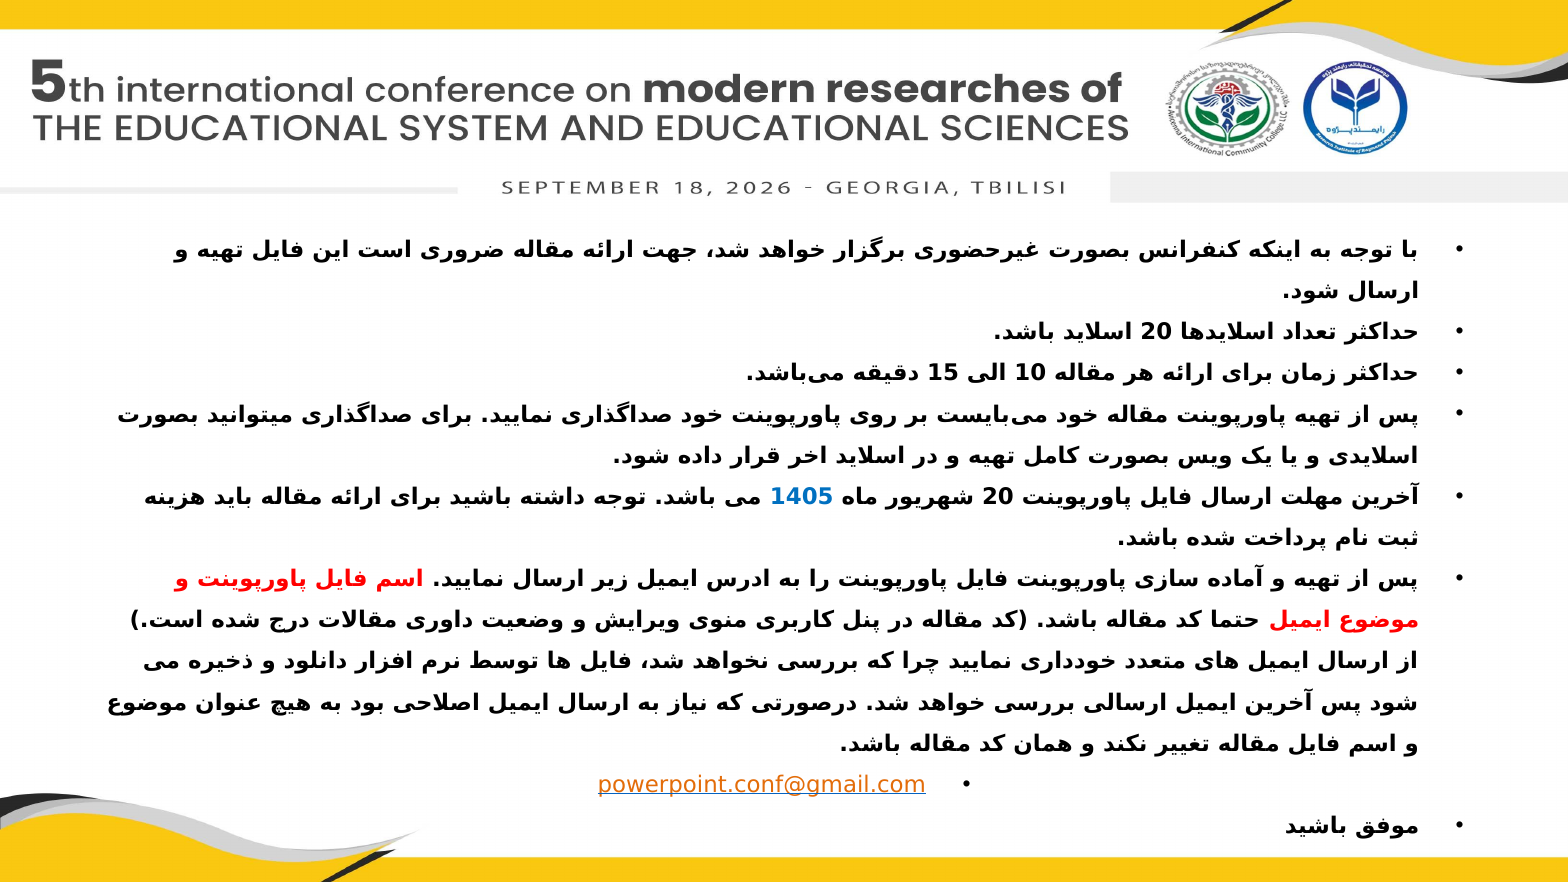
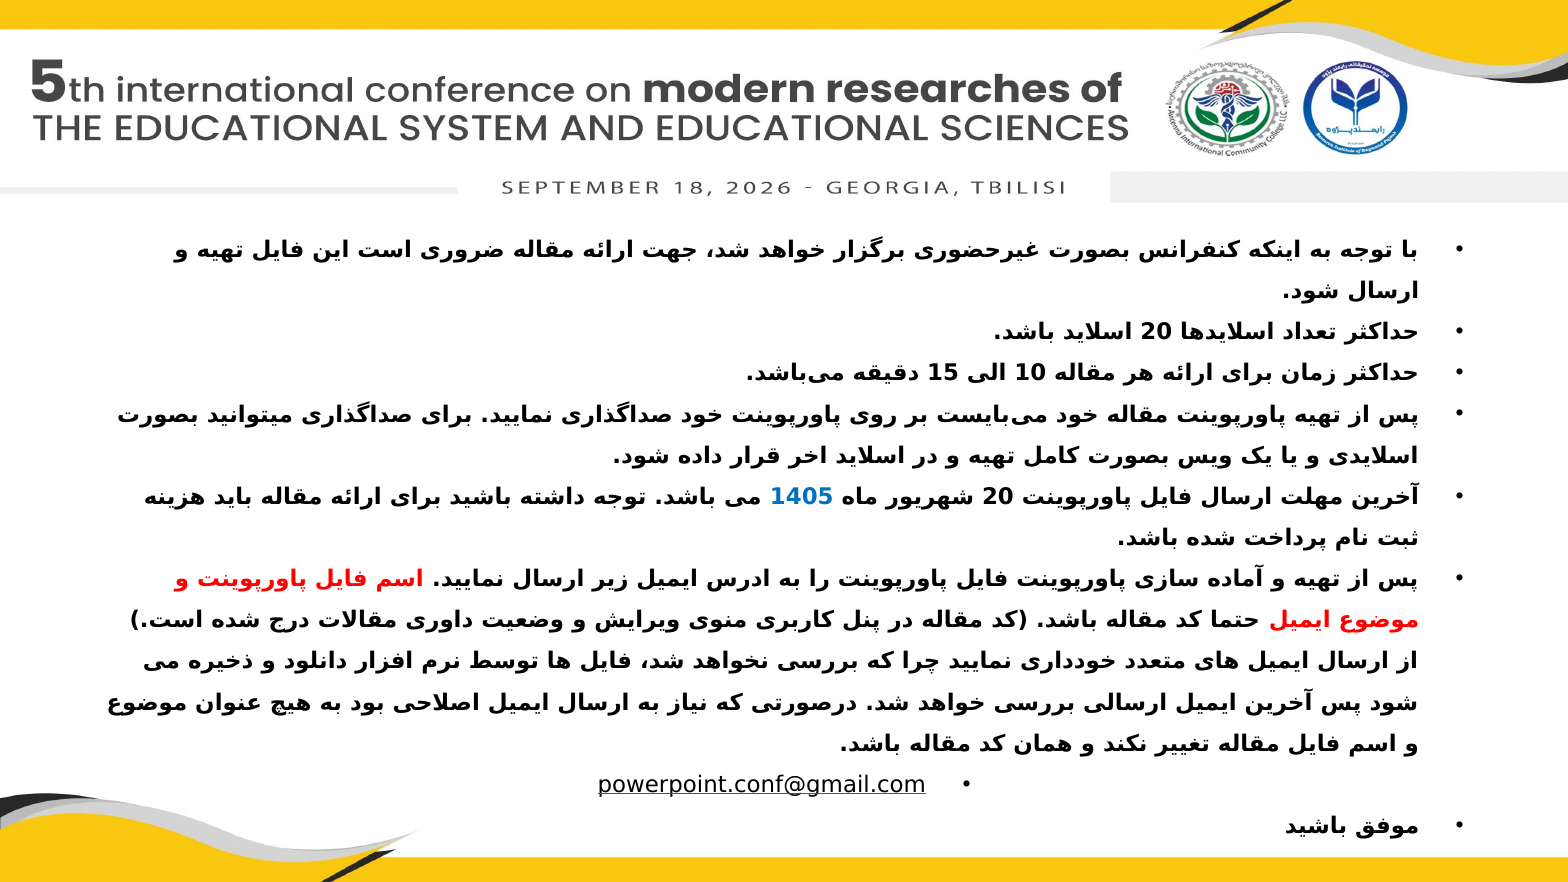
powerpoint.conf@gmail.com colour: orange -> black (762, 785)
